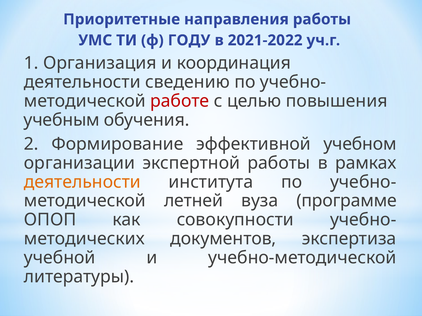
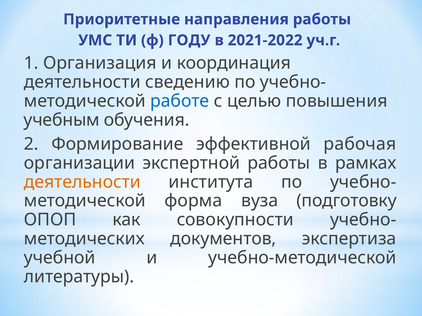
работе colour: red -> blue (180, 101)
учебном: учебном -> рабочая (360, 144)
летней: летней -> форма (193, 201)
программе: программе -> подготовку (347, 201)
